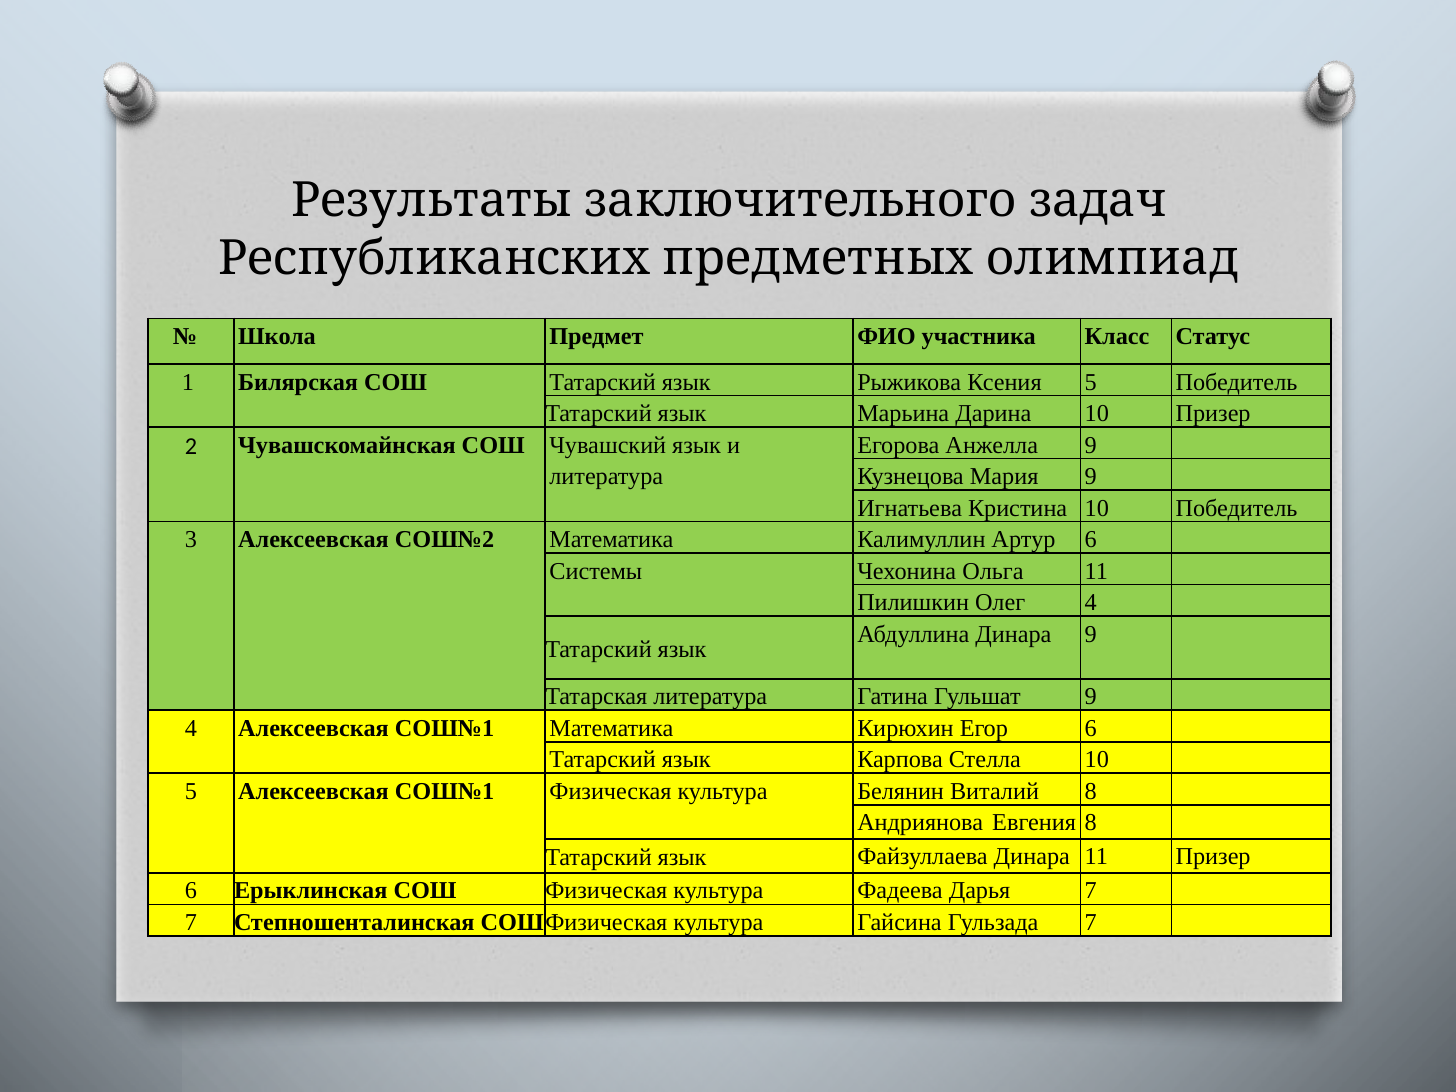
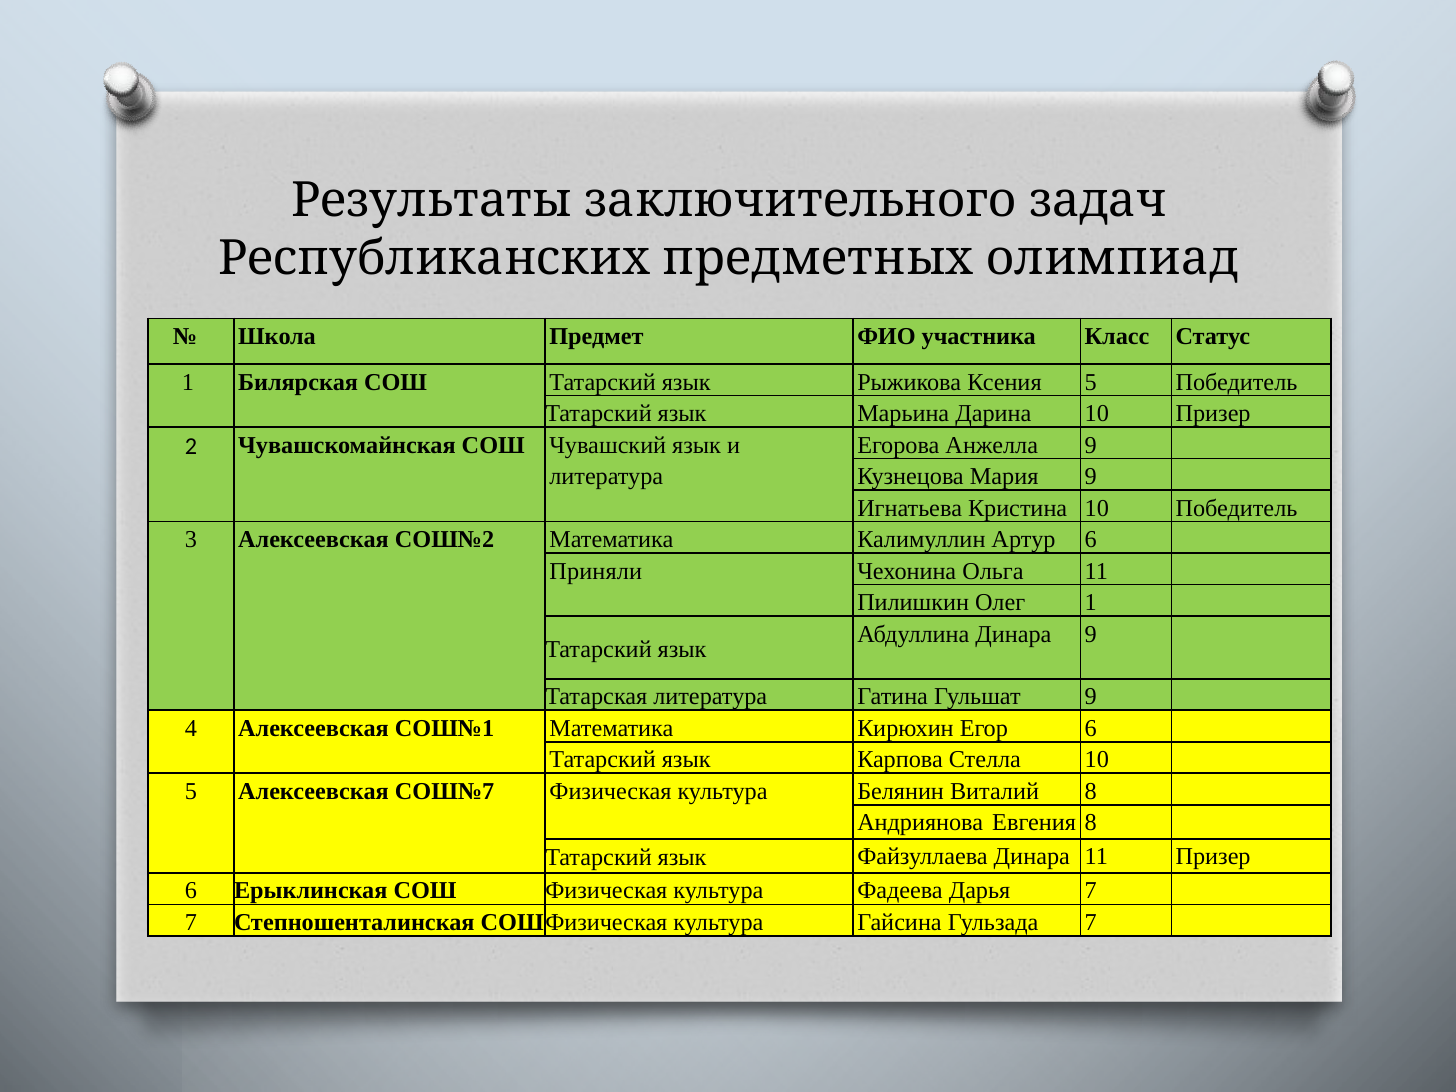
Системы: Системы -> Приняли (596, 571)
Олег 4: 4 -> 1 (1091, 603)
5 Алексеевская СОШ№1: СОШ№1 -> СОШ№7 (445, 791)
